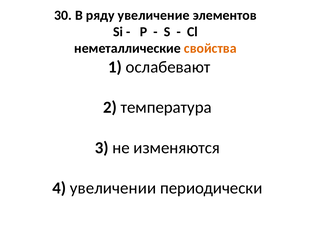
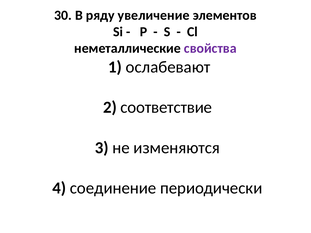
свойства colour: orange -> purple (210, 48)
температура: температура -> соответствие (166, 107)
увеличении: увеличении -> соединение (113, 188)
